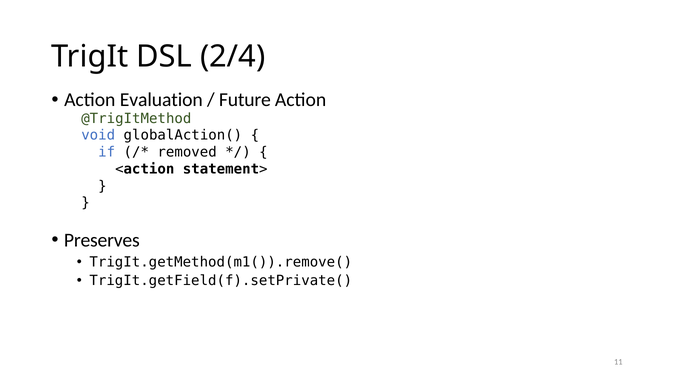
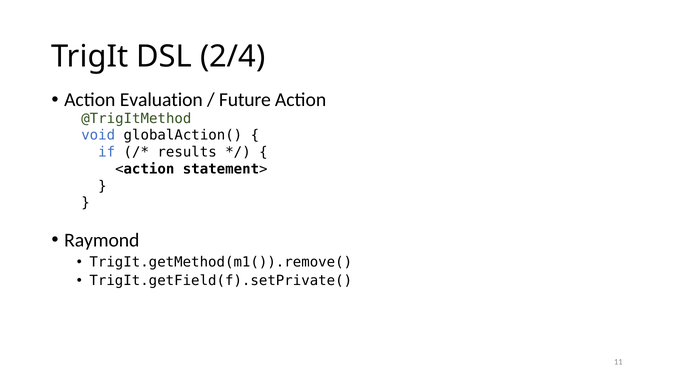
removed: removed -> results (187, 152)
Preserves: Preserves -> Raymond (102, 240)
